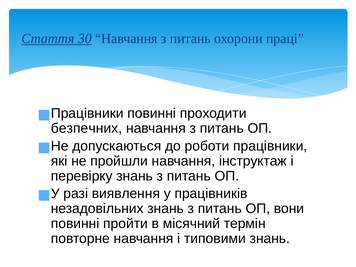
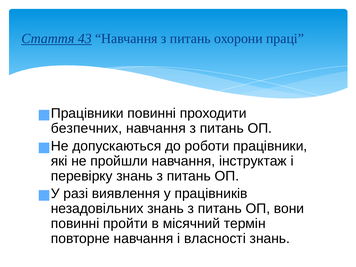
30: 30 -> 43 (85, 39)
типовими: типовими -> власності (215, 239)
